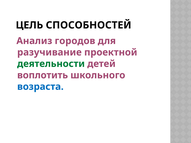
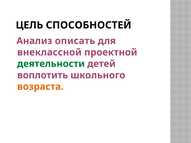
городов: городов -> описать (75, 41)
разучивание: разучивание -> внеклассной (49, 52)
возраста colour: blue -> orange (40, 87)
